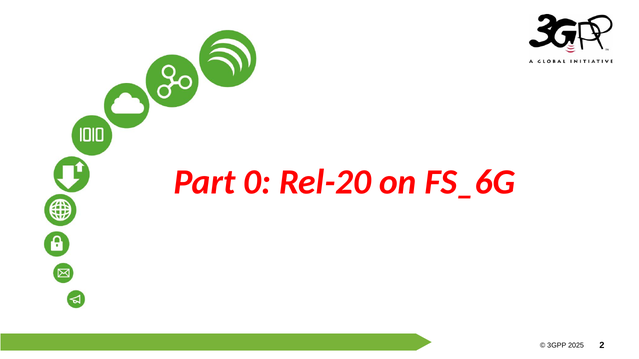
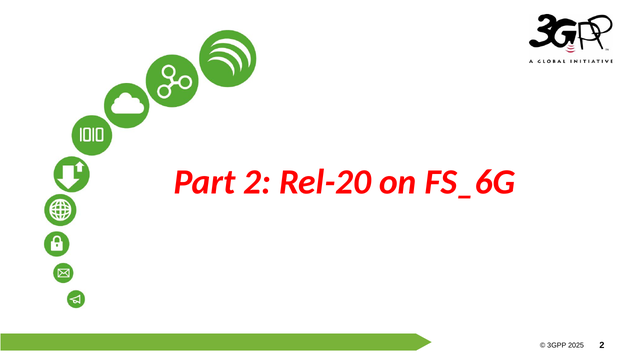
Part 0: 0 -> 2 (257, 182)
